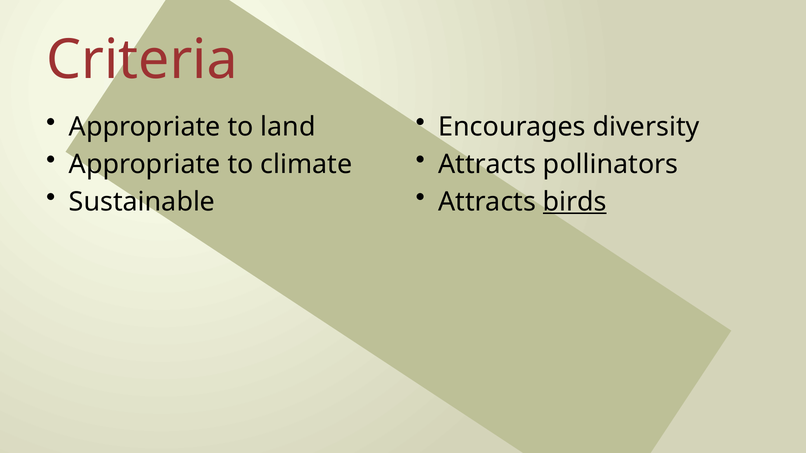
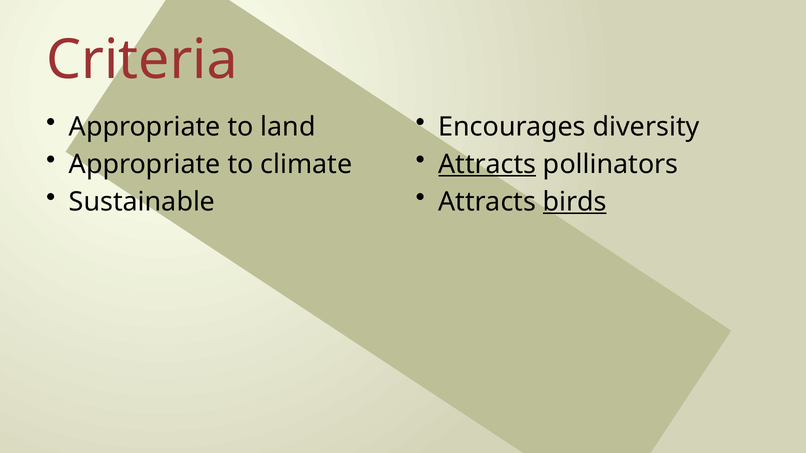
Attracts underline: none -> present (487, 164)
